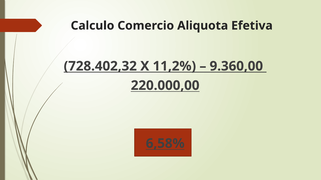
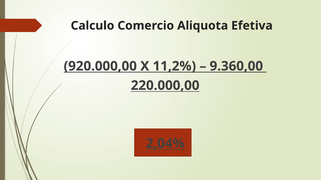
728.402,32: 728.402,32 -> 920.000,00 (100, 66)
6,58%: 6,58% -> 2,04% (165, 144)
